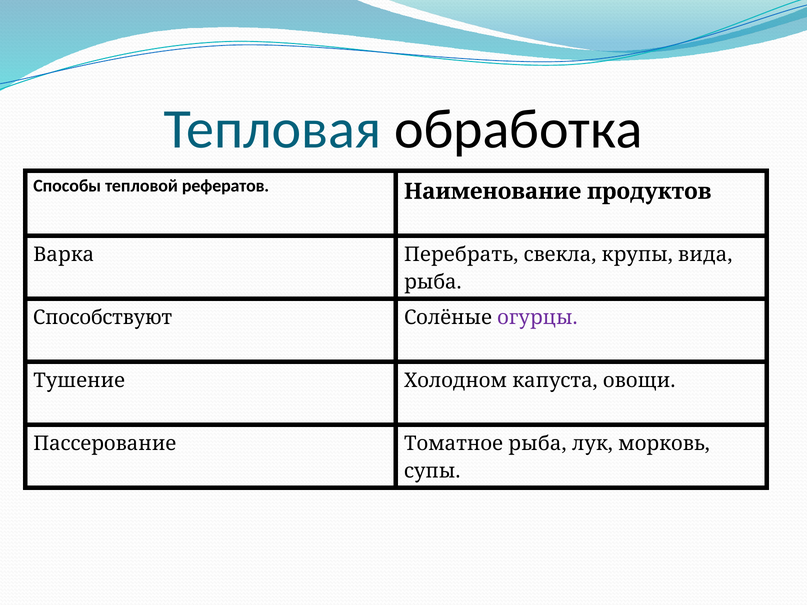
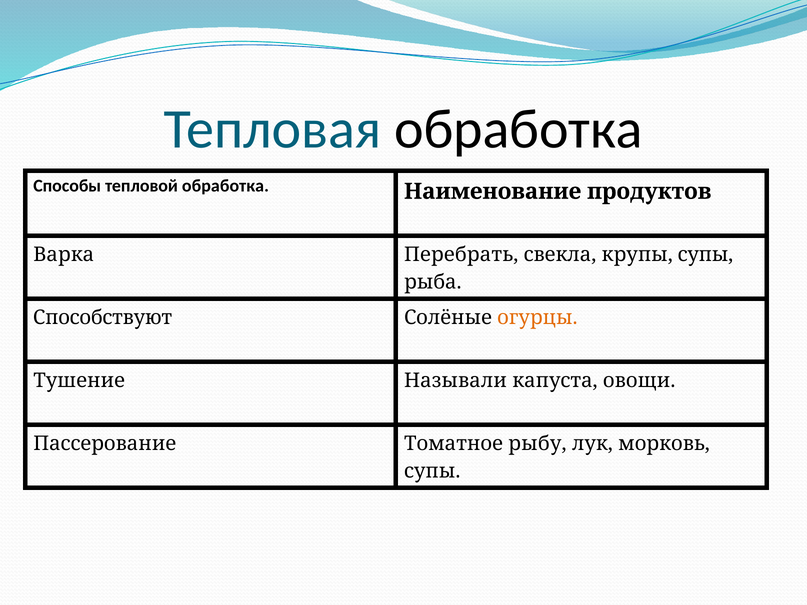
тепловой рефератов: рефератов -> обработка (225, 186)
крупы вида: вида -> супы (705, 255)
огурцы colour: purple -> orange (537, 318)
Холодном: Холодном -> Называли (455, 381)
Томатное рыба: рыба -> рыбу (537, 444)
